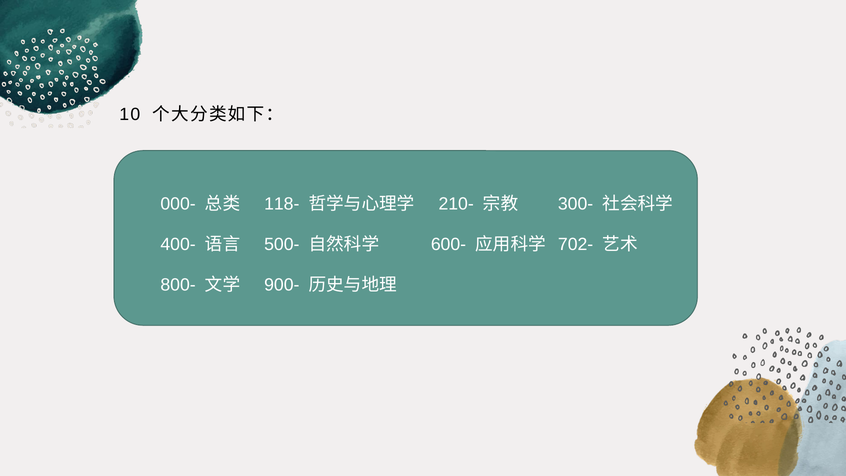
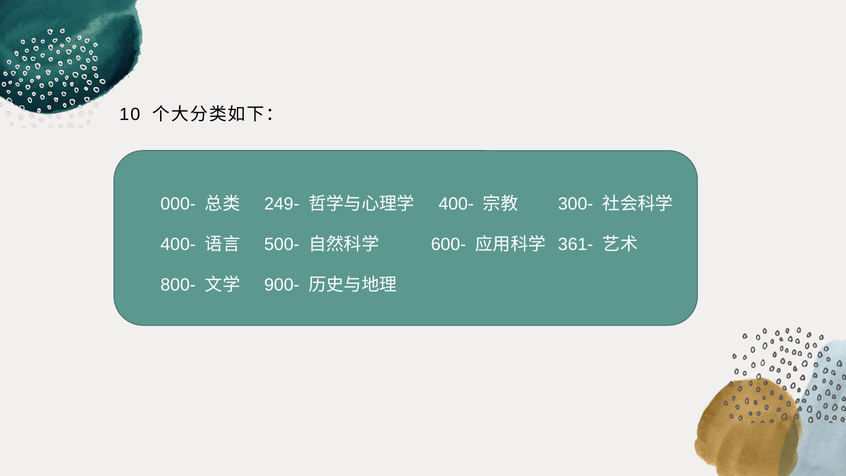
118-: 118- -> 249- (282, 204)
210-: 210- -> 400- (456, 204)
702-: 702- -> 361- (576, 244)
